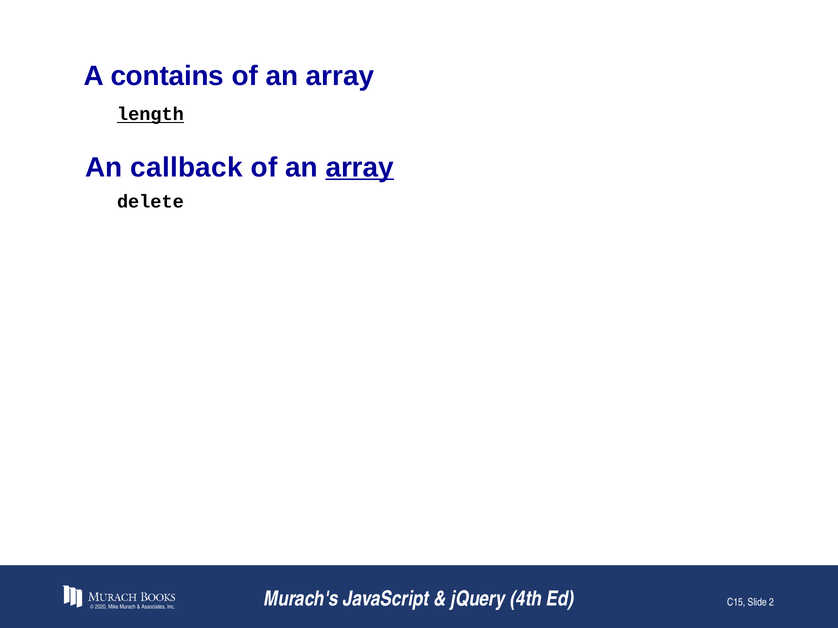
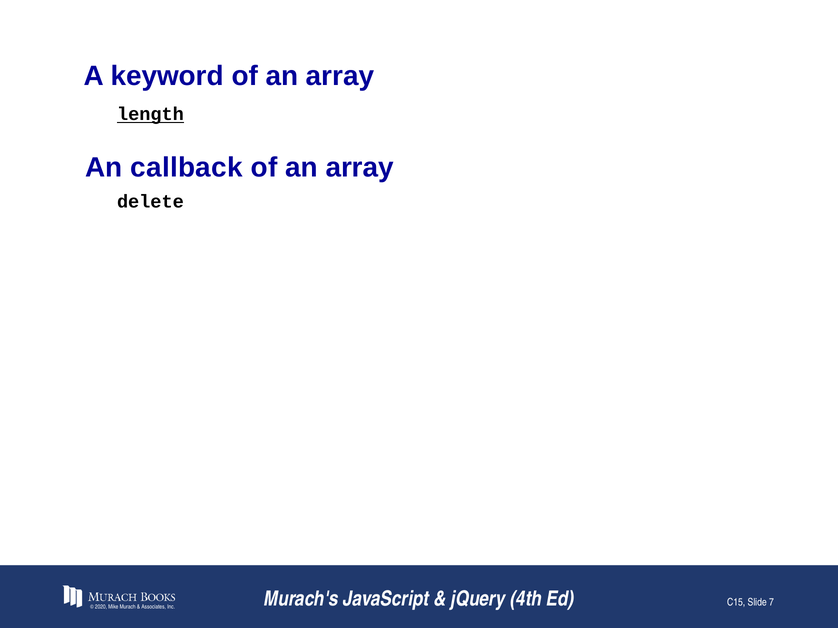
contains: contains -> keyword (167, 76)
array underline: present -> none (360, 167)
2: 2 -> 7 (771, 603)
